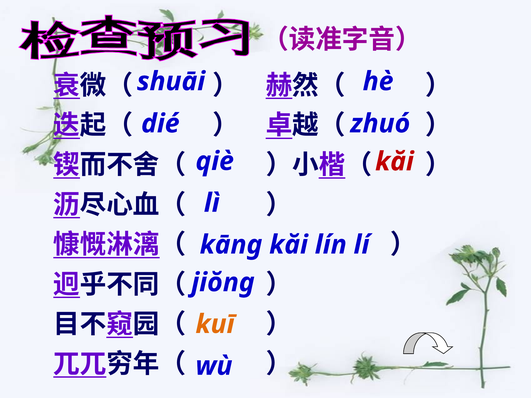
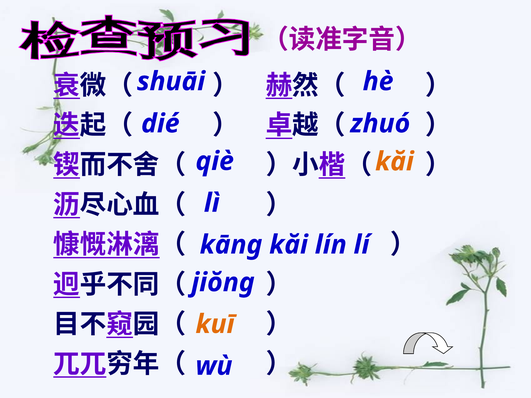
kăi colour: red -> orange (395, 162)
